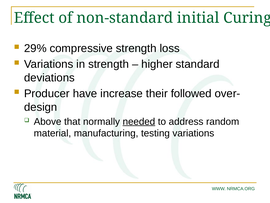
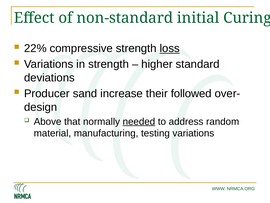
29%: 29% -> 22% (35, 48)
loss underline: none -> present (170, 48)
have: have -> sand (85, 93)
